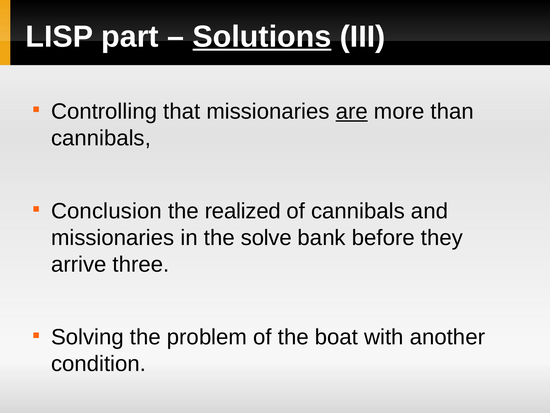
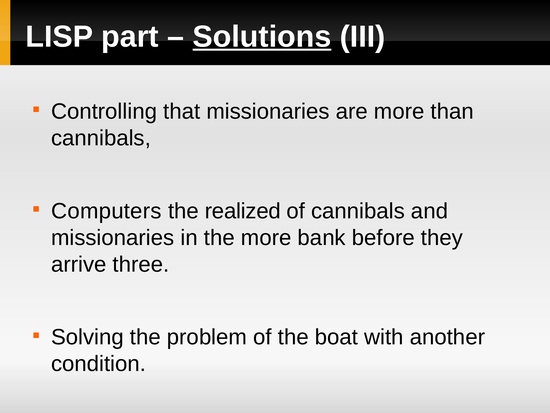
are underline: present -> none (352, 111)
Conclusion: Conclusion -> Computers (106, 211)
the solve: solve -> more (266, 237)
